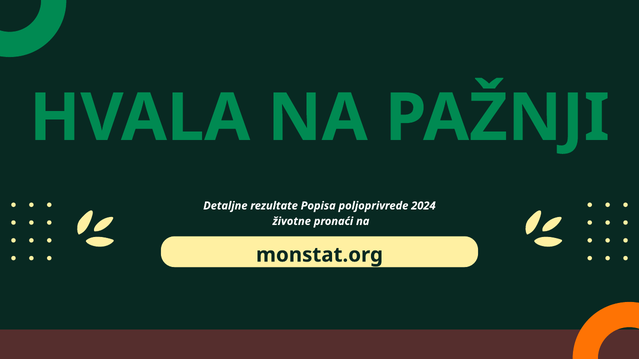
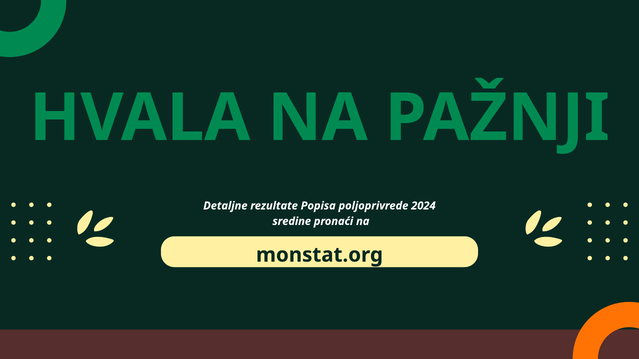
životne: životne -> sredine (292, 222)
